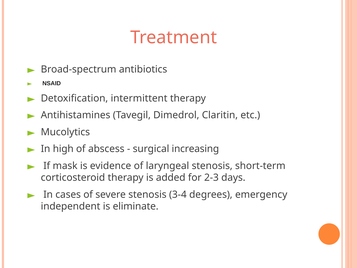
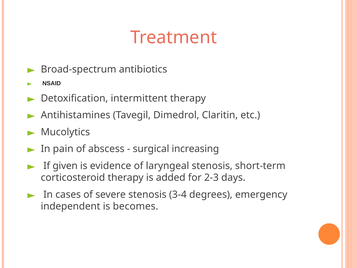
high: high -> pain (63, 149)
mask: mask -> given (65, 166)
eliminate: eliminate -> becomes (136, 206)
